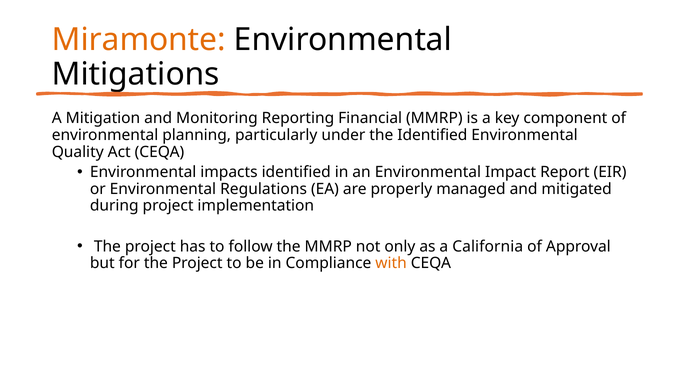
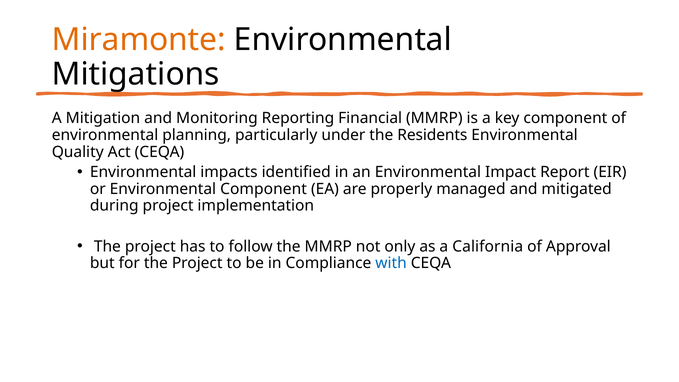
the Identified: Identified -> Residents (432, 135)
Environmental Regulations: Regulations -> Component (264, 189)
with colour: orange -> blue (391, 263)
